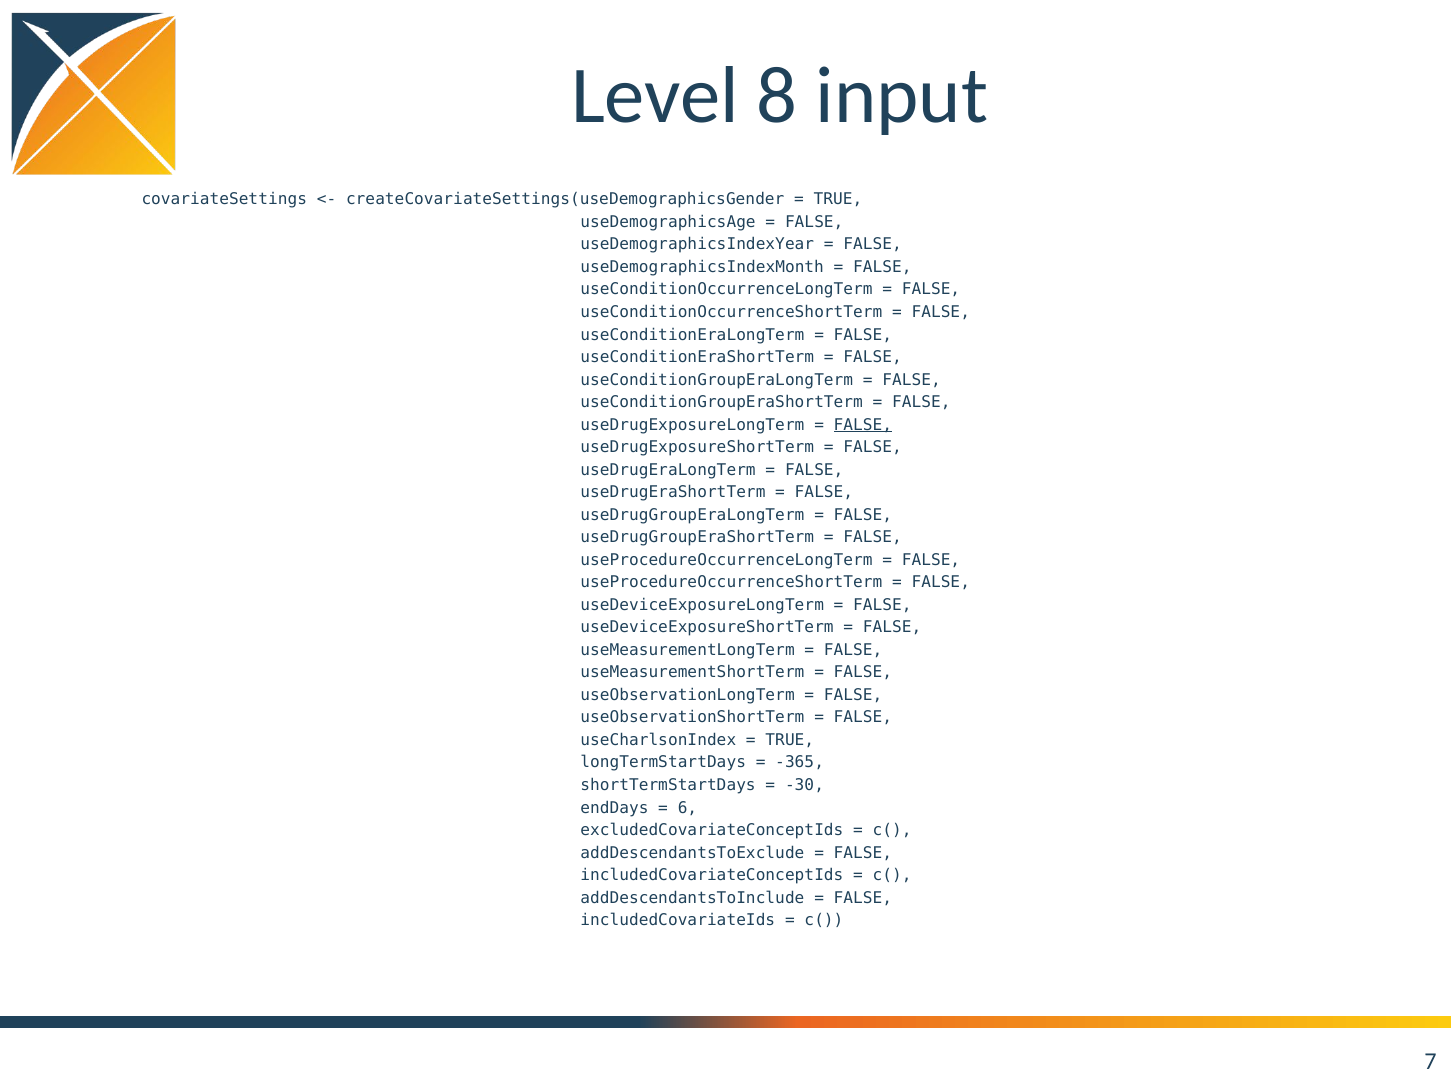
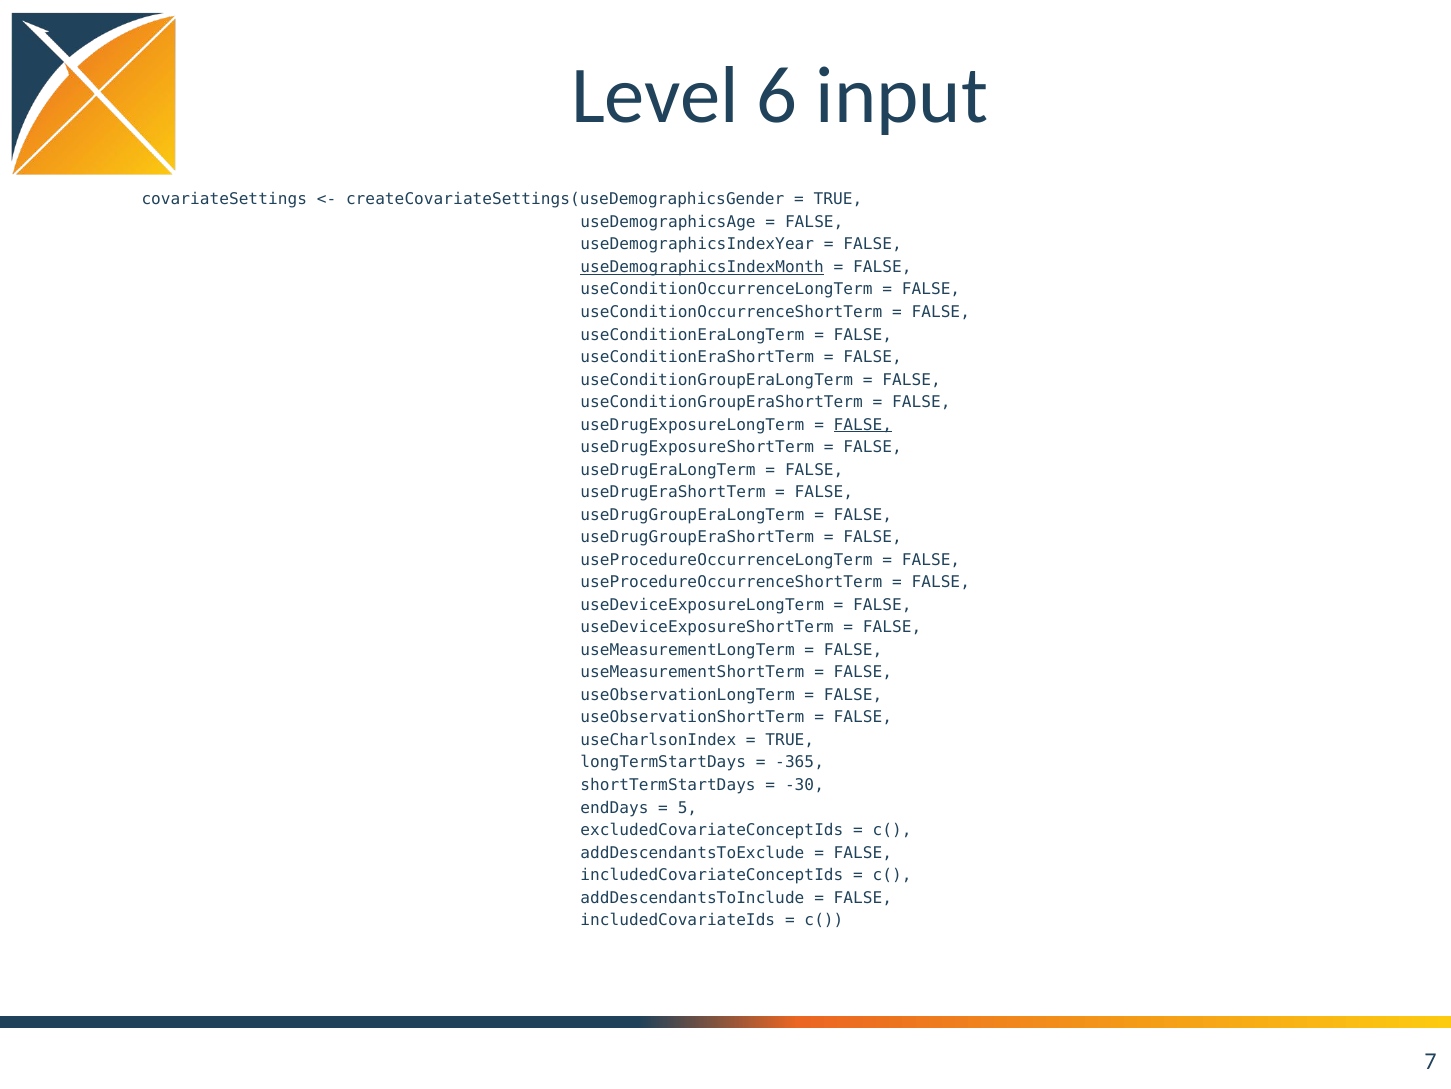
8: 8 -> 6 (777, 96)
useDemographicsIndexMonth underline: none -> present (702, 267)
6: 6 -> 5 (687, 807)
